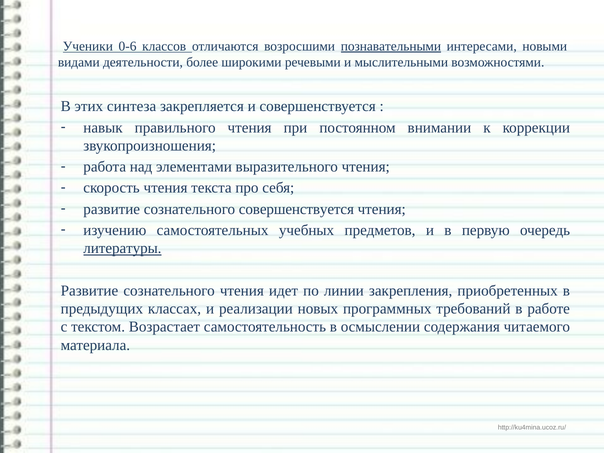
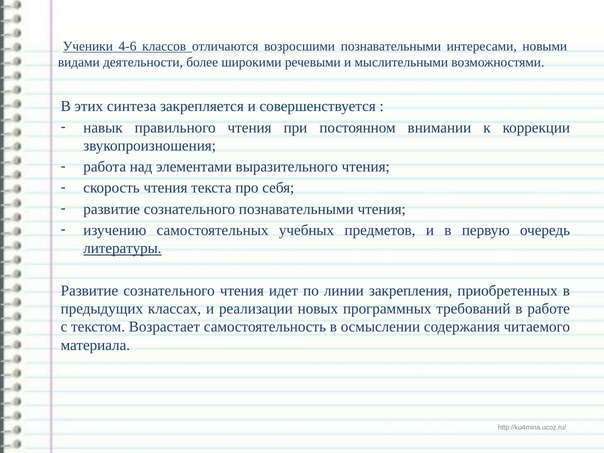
0-6: 0-6 -> 4-6 (128, 46)
познавательными underline: present -> none (391, 46)
сознательного совершенствуется: совершенствуется -> познавательными (296, 209)
